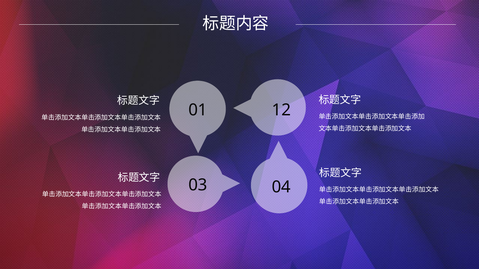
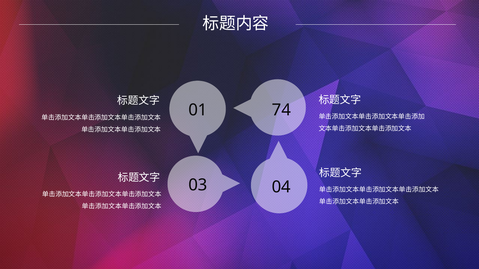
12: 12 -> 74 (281, 110)
